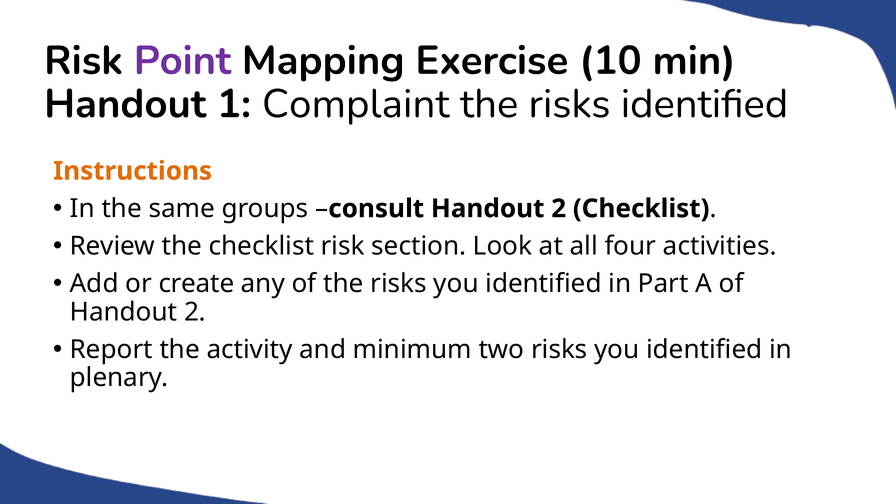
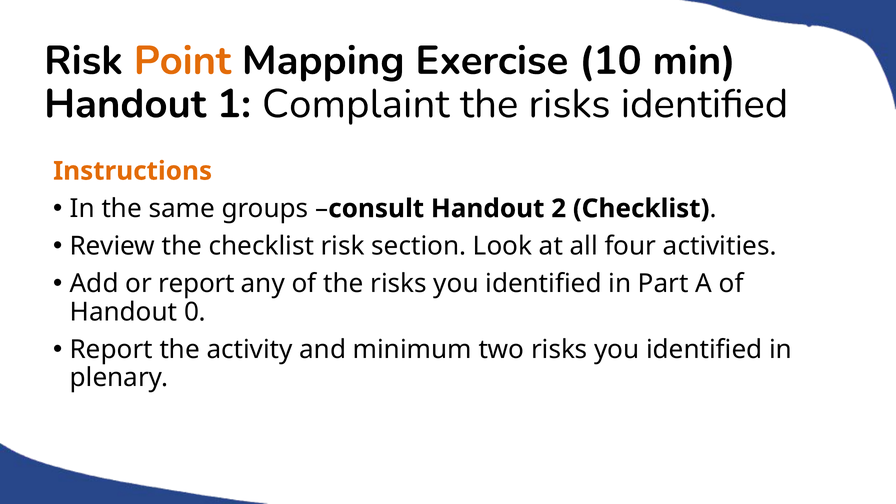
Point colour: purple -> orange (182, 61)
or create: create -> report (196, 284)
2: 2 -> 0 (195, 312)
